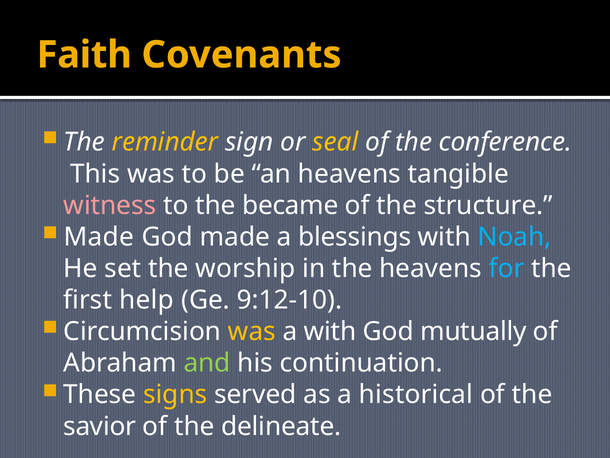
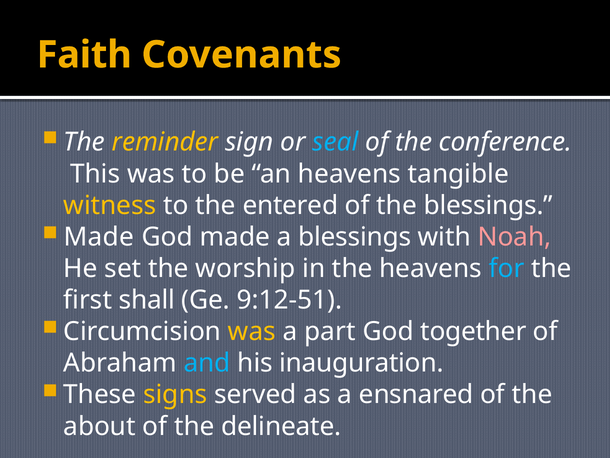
seal colour: yellow -> light blue (335, 142)
witness colour: pink -> yellow (110, 205)
became: became -> entered (290, 205)
the structure: structure -> blessings (488, 205)
Noah colour: light blue -> pink (514, 237)
help: help -> shall (147, 300)
9:12-10: 9:12-10 -> 9:12-51 (290, 300)
a with: with -> part (330, 331)
mutually: mutually -> together (473, 331)
and colour: light green -> light blue (207, 363)
continuation: continuation -> inauguration (361, 363)
historical: historical -> ensnared (416, 394)
savior: savior -> about (100, 426)
